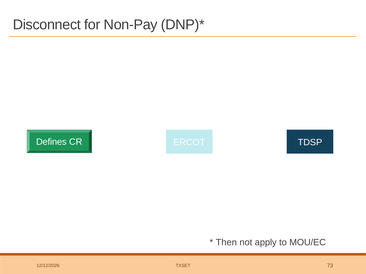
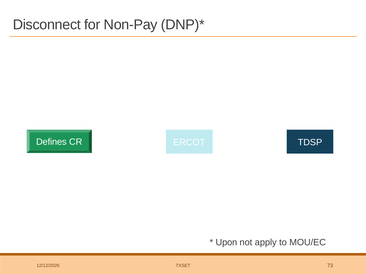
Then: Then -> Upon (226, 243)
